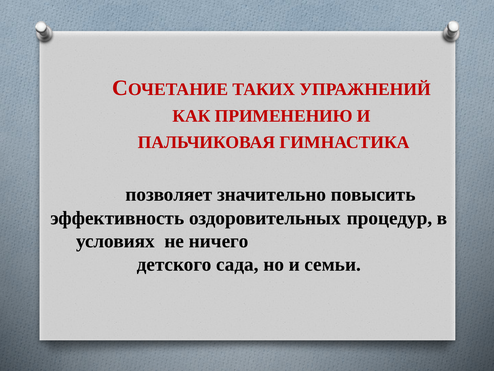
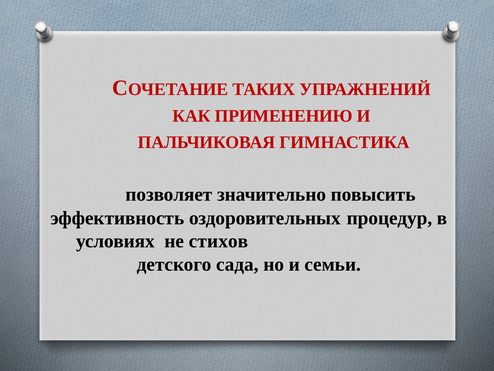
ничего: ничего -> стихов (219, 241)
